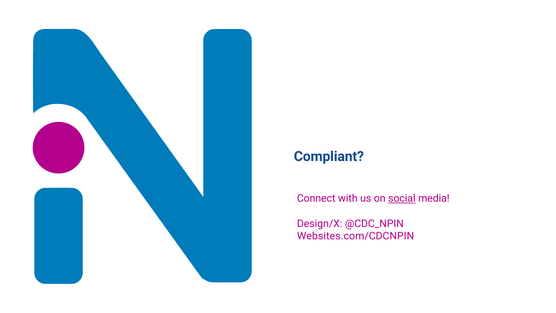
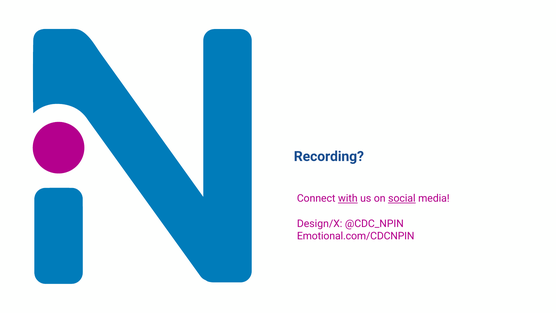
Compliant: Compliant -> Recording (329, 156)
with underline: none -> present (348, 198)
Websites.com/CDCNPIN: Websites.com/CDCNPIN -> Emotional.com/CDCNPIN (356, 236)
